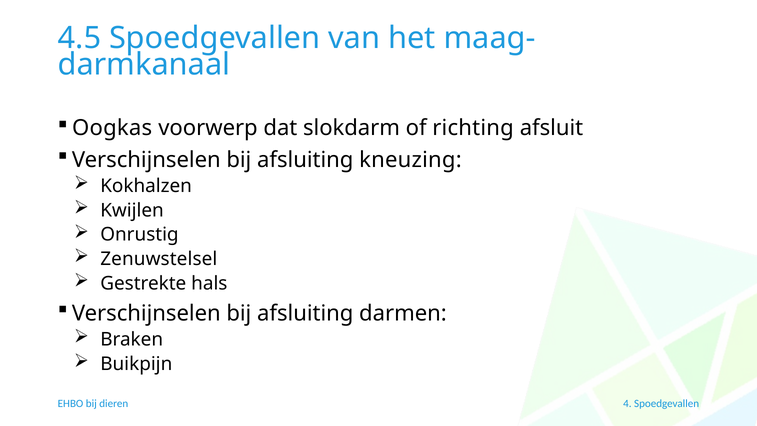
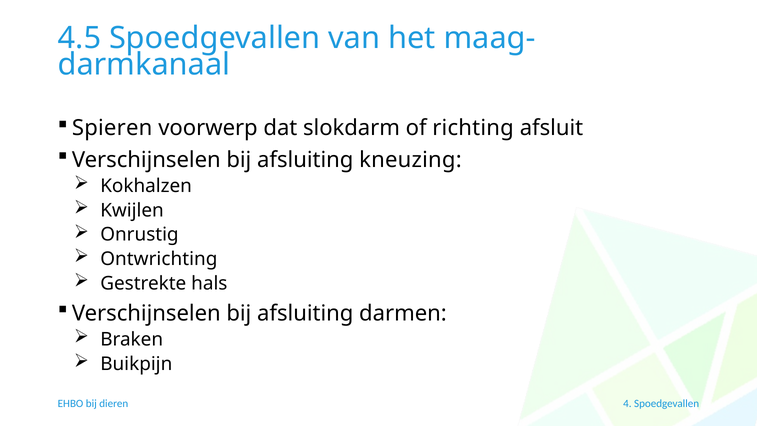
Oogkas: Oogkas -> Spieren (112, 128)
Zenuwstelsel: Zenuwstelsel -> Ontwrichting (159, 259)
